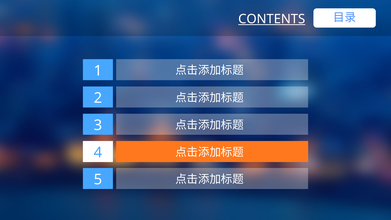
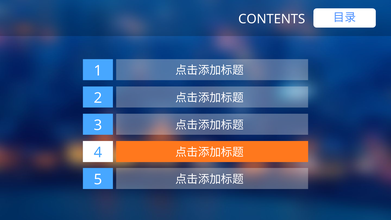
CONTENTS underline: present -> none (272, 19)
